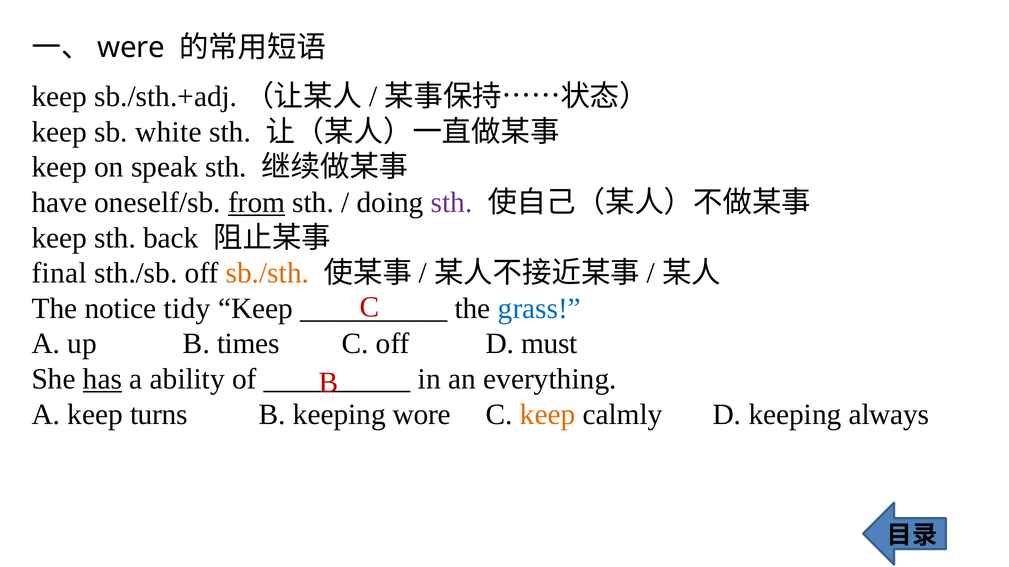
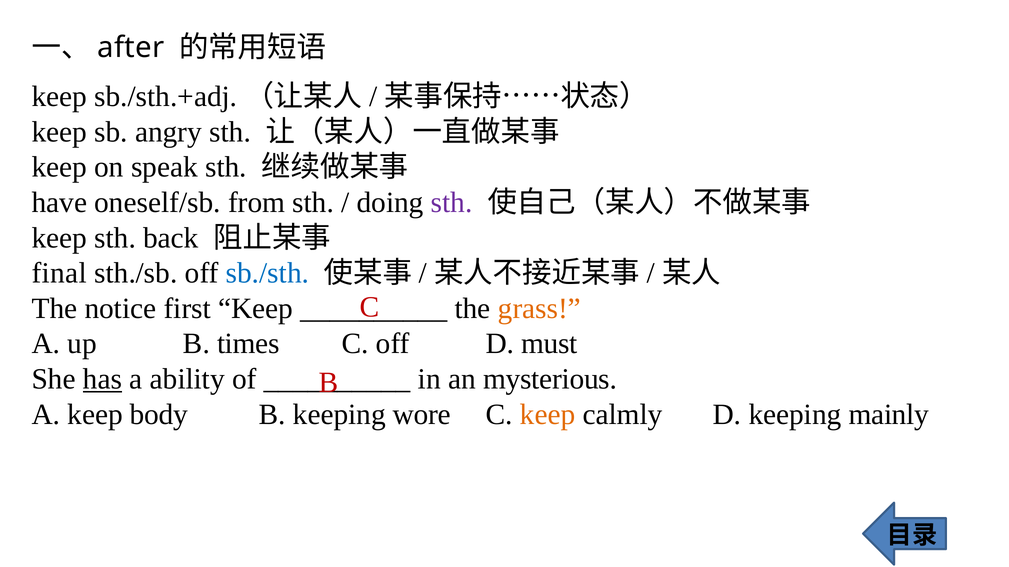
were: were -> after (131, 48)
white: white -> angry (169, 132)
from underline: present -> none (257, 203)
sb./sth colour: orange -> blue (267, 273)
tidy: tidy -> first (187, 309)
grass colour: blue -> orange (539, 309)
everything: everything -> mysterious (550, 379)
turns: turns -> body (159, 415)
always: always -> mainly (889, 415)
